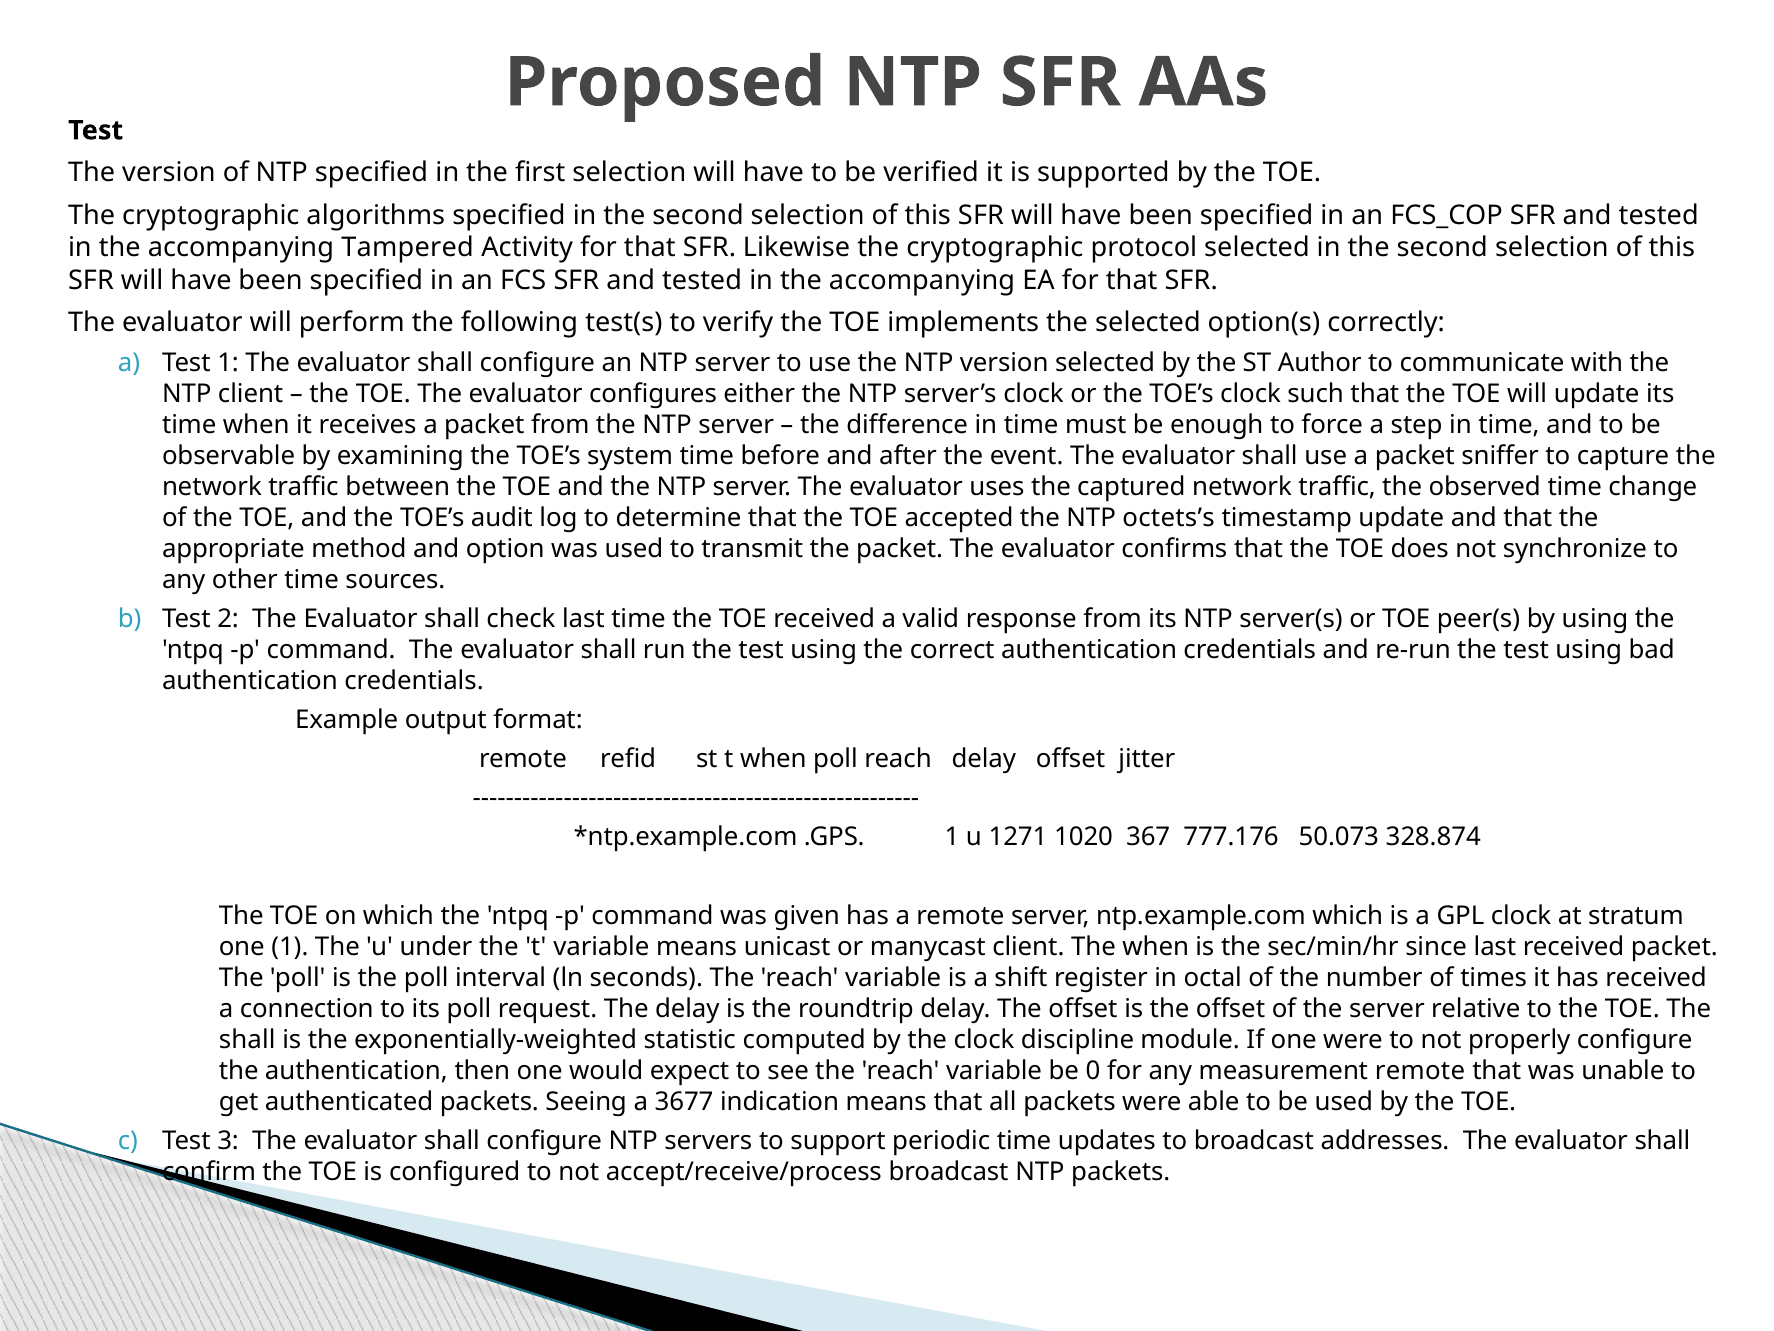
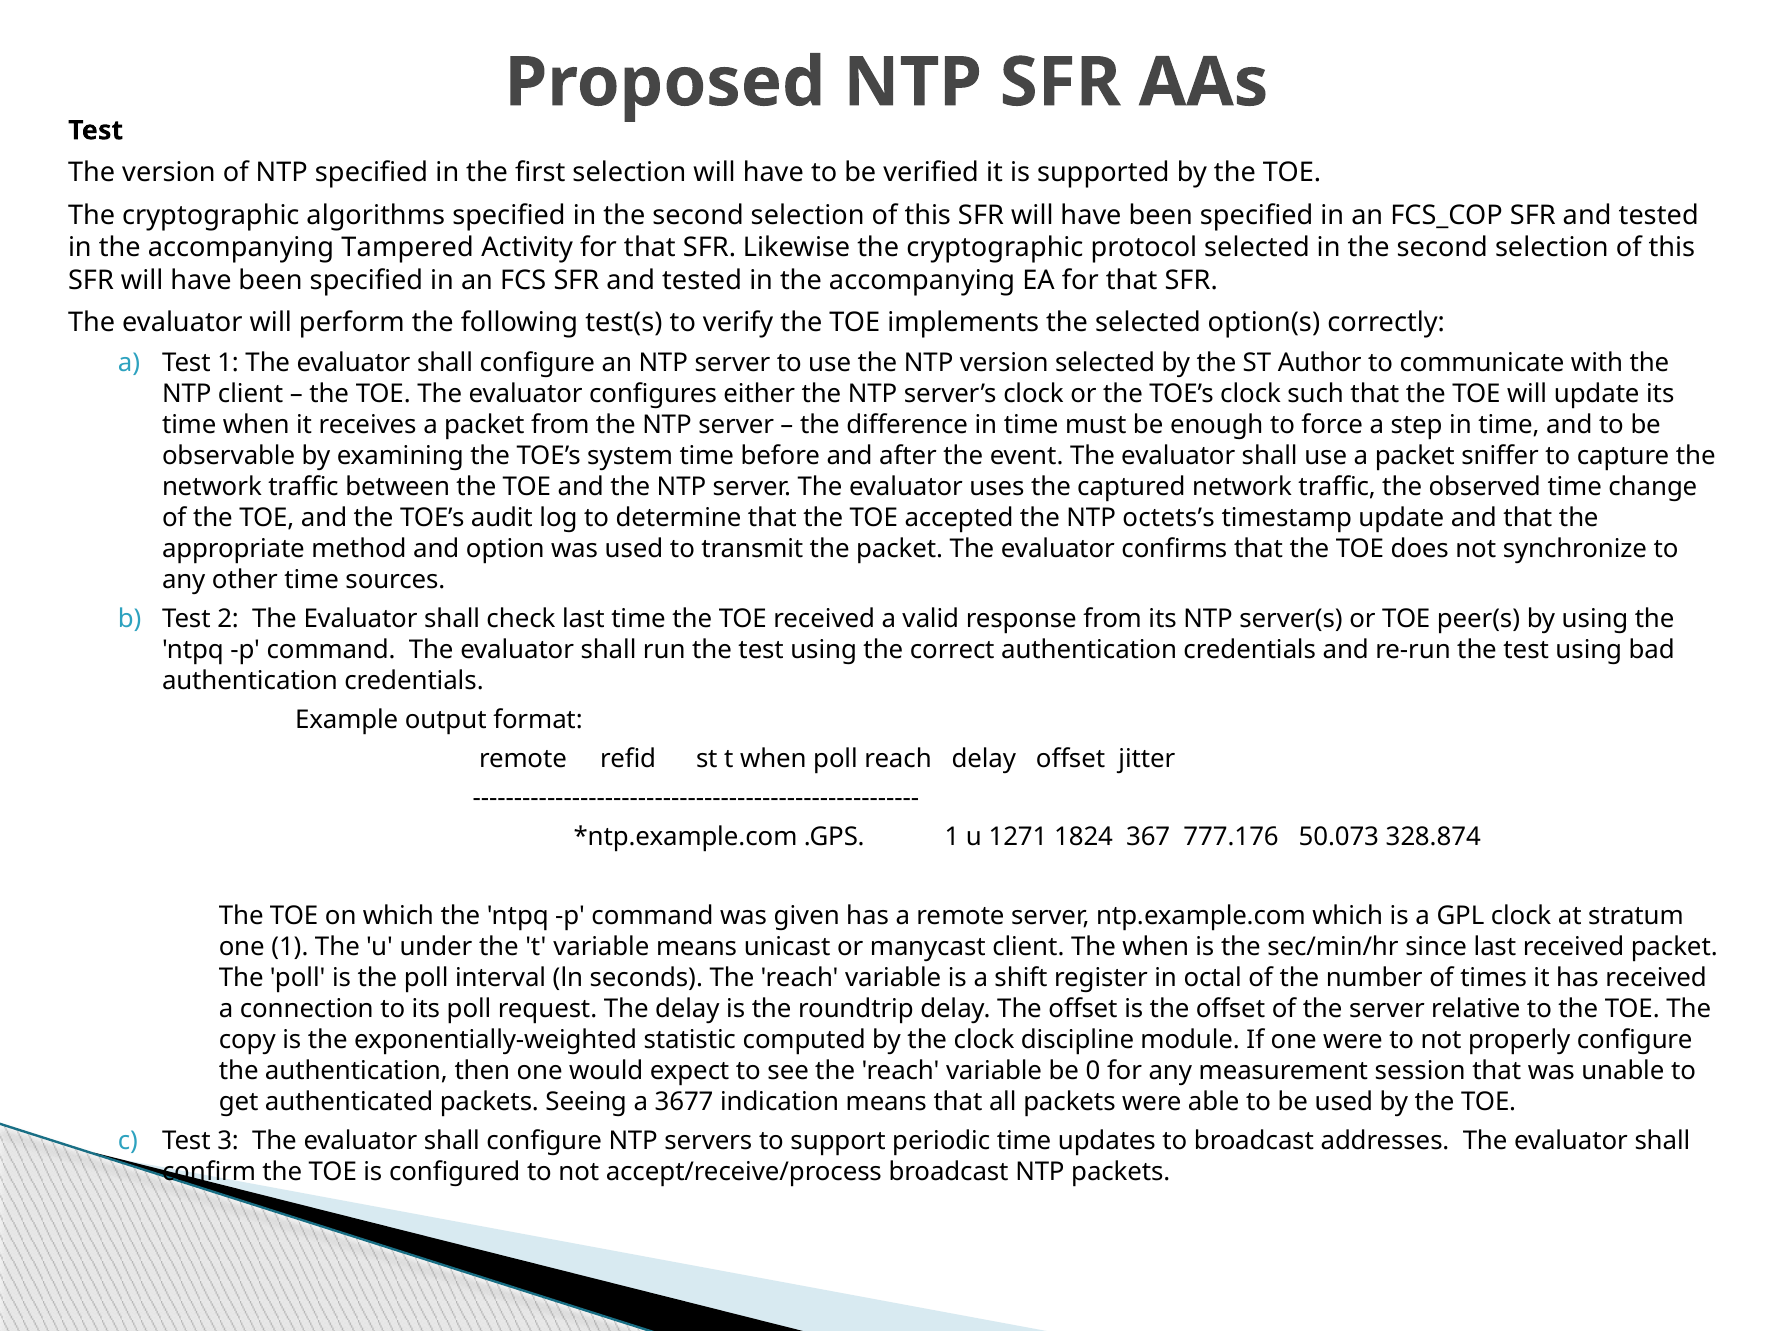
1020: 1020 -> 1824 (1084, 837)
shall: shall -> copy (247, 1040)
measurement remote: remote -> session (1420, 1071)
